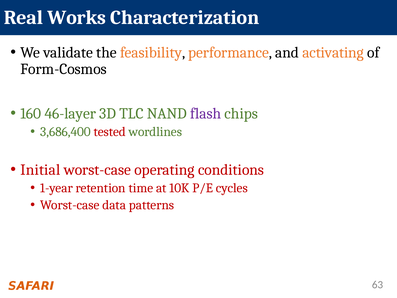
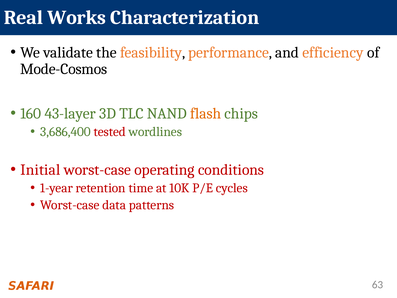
activating: activating -> efficiency (333, 52)
Form-Cosmos: Form-Cosmos -> Mode-Cosmos (64, 69)
46-layer: 46-layer -> 43-layer (70, 113)
flash colour: purple -> orange (206, 113)
